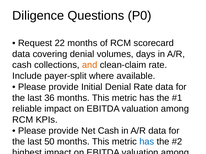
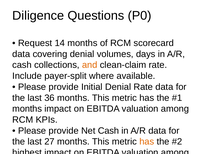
22: 22 -> 14 (60, 43)
reliable: reliable -> months (27, 109)
50: 50 -> 27 (49, 142)
has colour: blue -> orange (147, 142)
